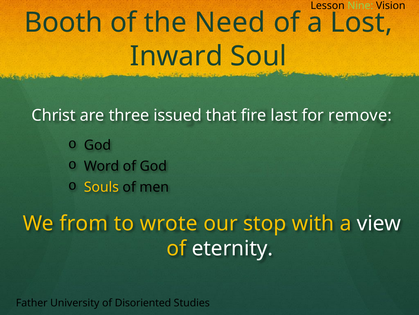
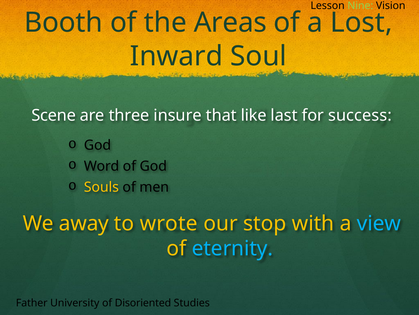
Need: Need -> Areas (230, 23)
Christ: Christ -> Scene (54, 115)
issued: issued -> insure (178, 115)
fire: fire -> like (254, 115)
remove: remove -> success (360, 115)
from: from -> away (84, 223)
view colour: white -> light blue (379, 223)
eternity colour: white -> light blue (232, 248)
